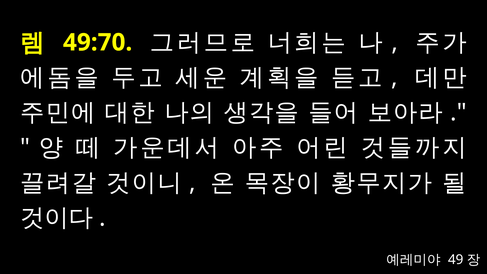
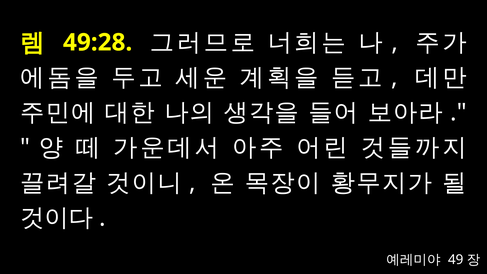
49:70: 49:70 -> 49:28 (98, 42)
